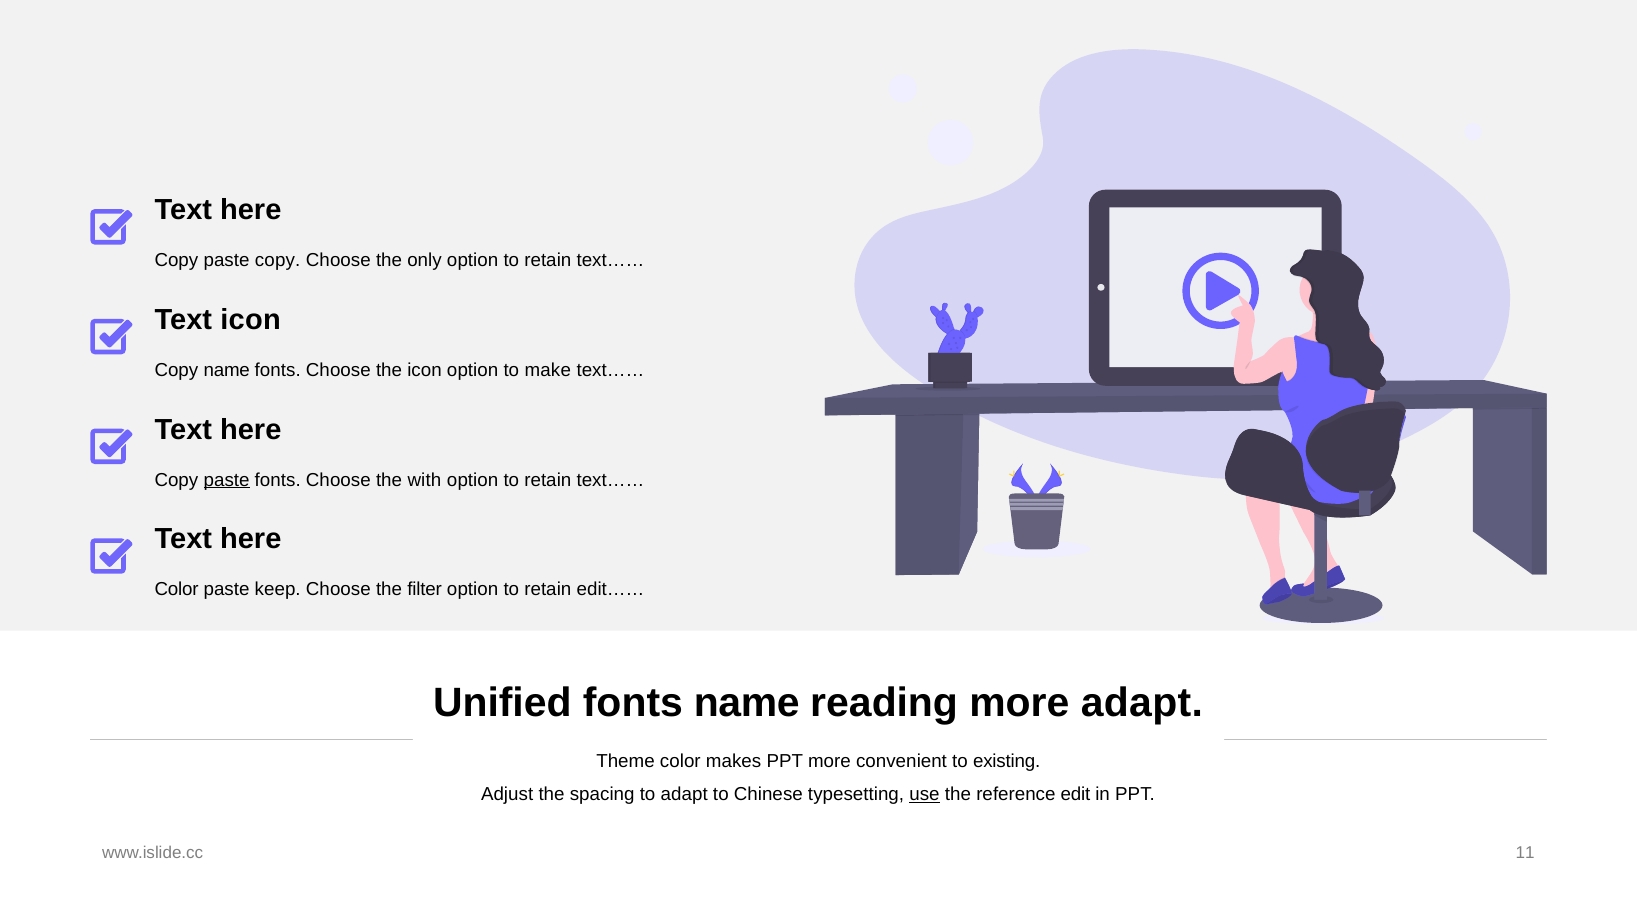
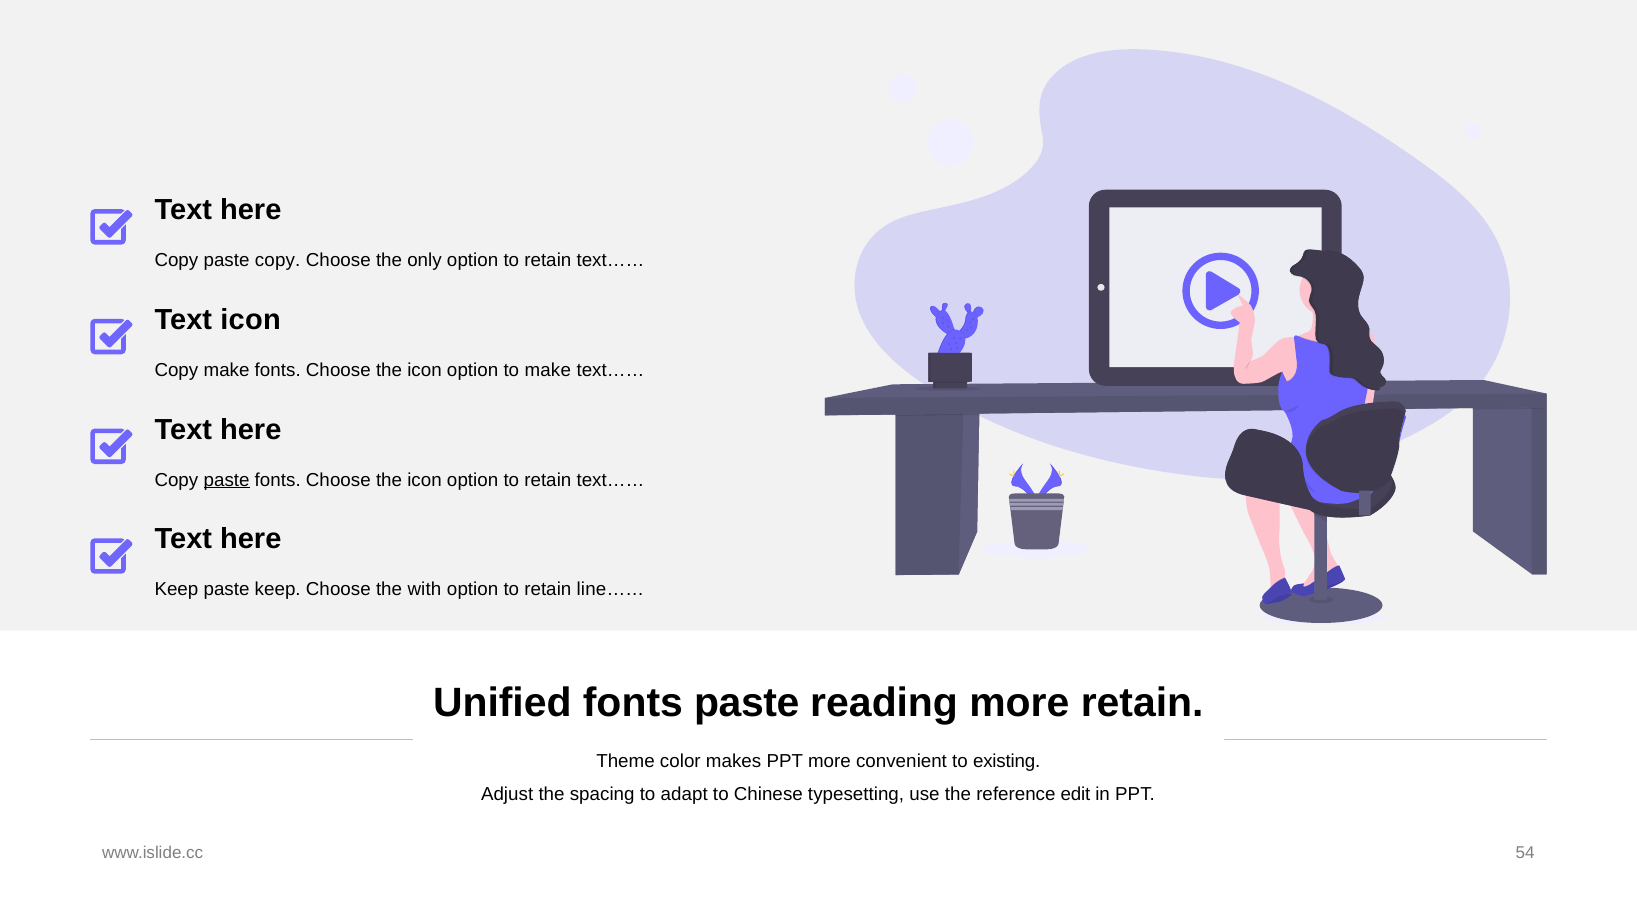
Copy name: name -> make (227, 370)
with: with -> icon (425, 480)
Color: Color -> Keep (176, 589)
filter: filter -> with (424, 589)
edit……: edit…… -> line…… (610, 589)
fonts name: name -> paste (747, 703)
more adapt: adapt -> retain (1142, 703)
use underline: present -> none (924, 795)
11: 11 -> 54 (1525, 853)
